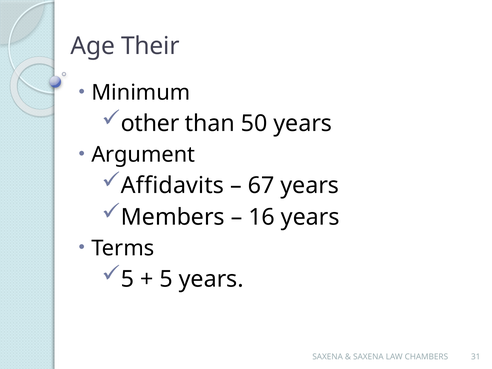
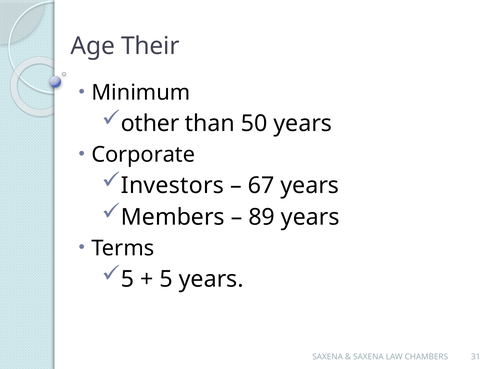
Argument: Argument -> Corporate (143, 155)
Affidavits: Affidavits -> Investors (173, 185)
16: 16 -> 89 (262, 217)
